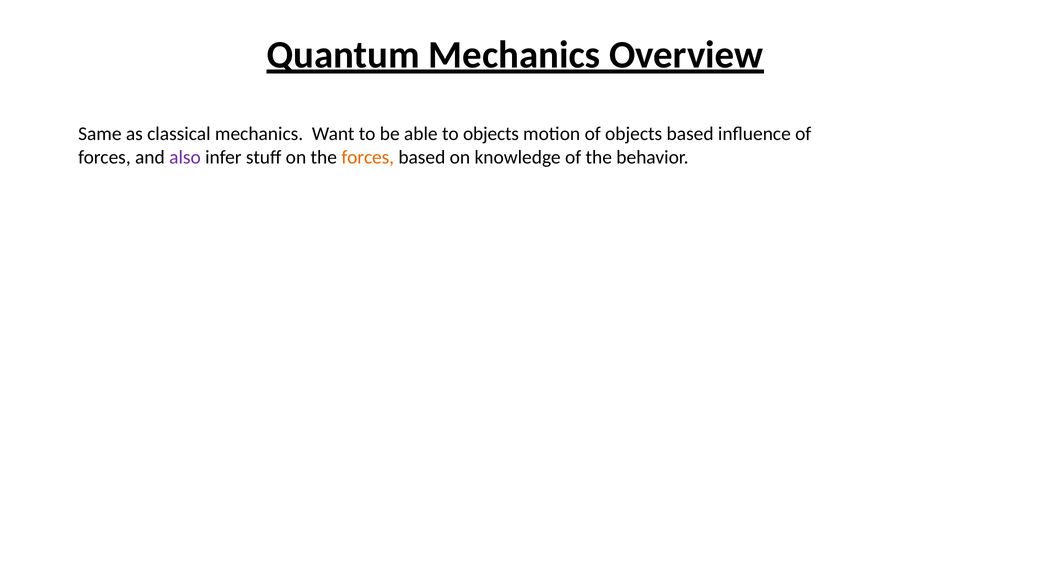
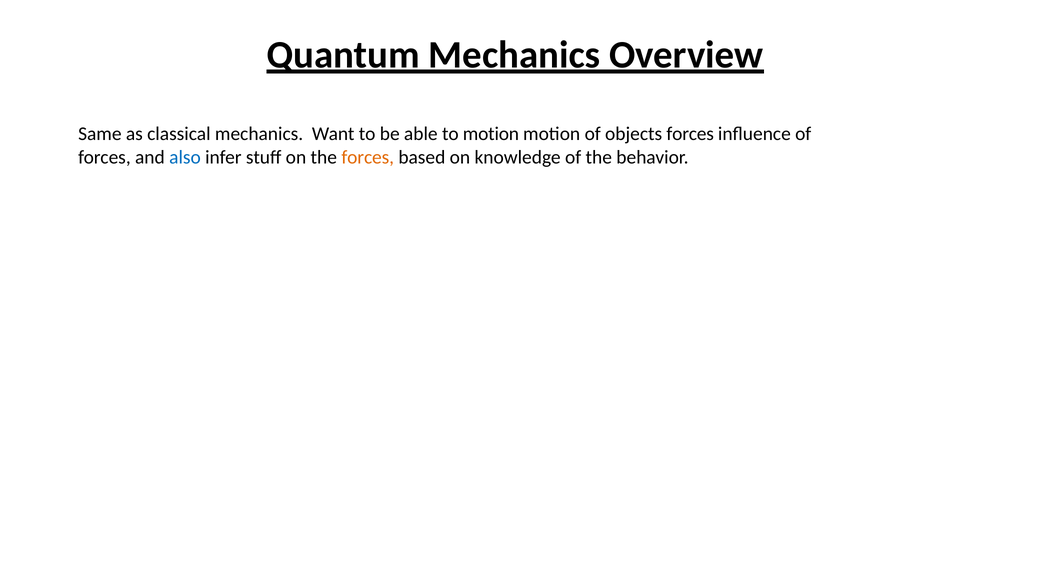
to objects: objects -> motion (491, 134)
objects based: based -> forces (690, 134)
also colour: purple -> blue (185, 157)
